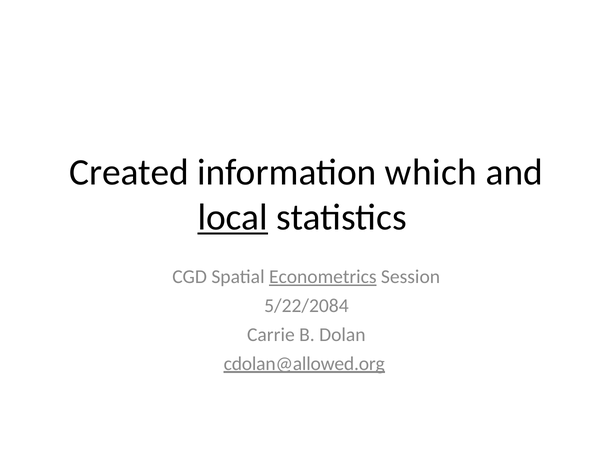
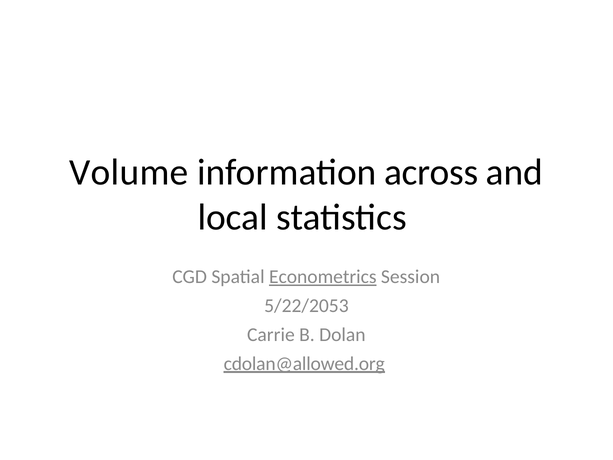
Created: Created -> Volume (129, 172)
which: which -> across (431, 172)
local underline: present -> none (233, 217)
5/22/2084: 5/22/2084 -> 5/22/2053 (306, 306)
